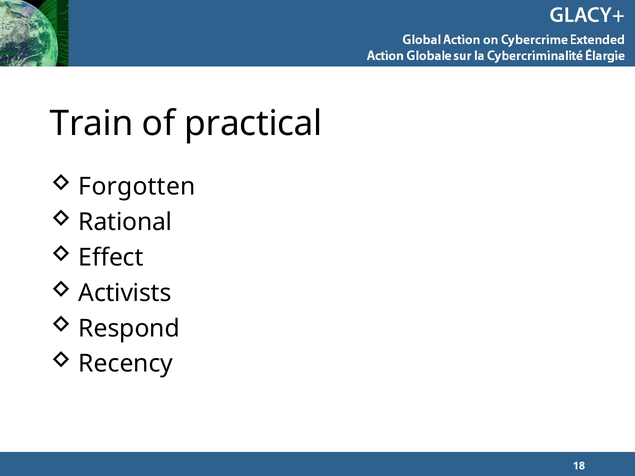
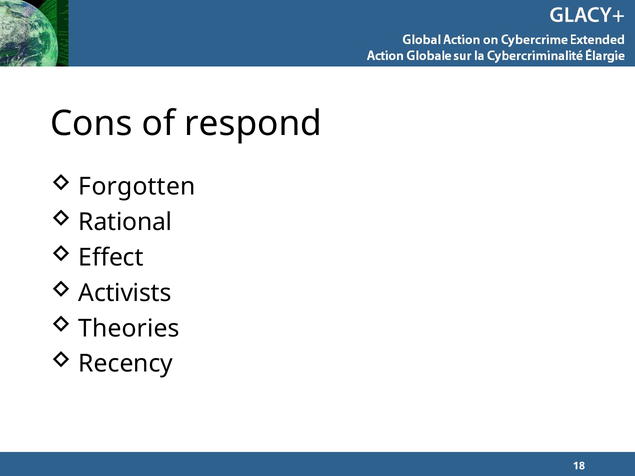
Train: Train -> Cons (91, 124)
practical: practical -> respond (253, 124)
Respond: Respond -> Theories (129, 329)
